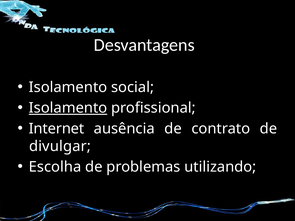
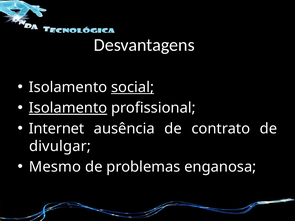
social underline: none -> present (133, 87)
Escolha: Escolha -> Mesmo (55, 167)
utilizando: utilizando -> enganosa (220, 167)
